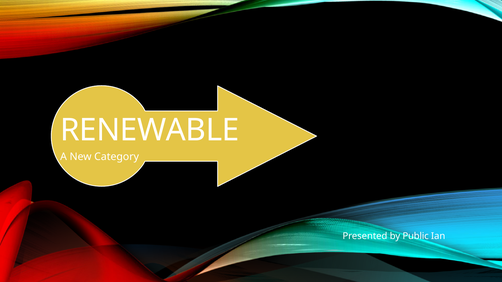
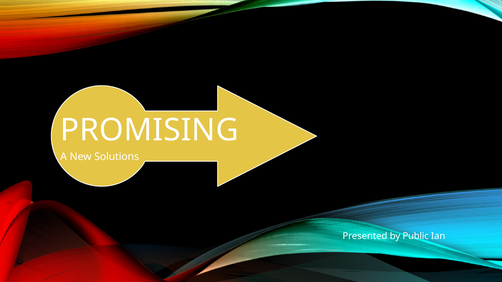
RENEWABLE: RENEWABLE -> PROMISING (149, 130)
Category: Category -> Solutions (117, 157)
